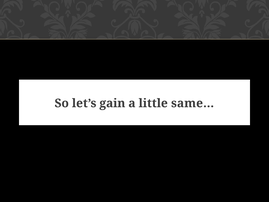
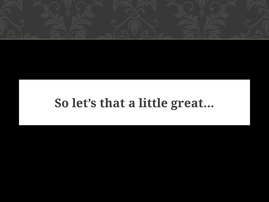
gain: gain -> that (112, 103)
same…: same… -> great… (193, 103)
